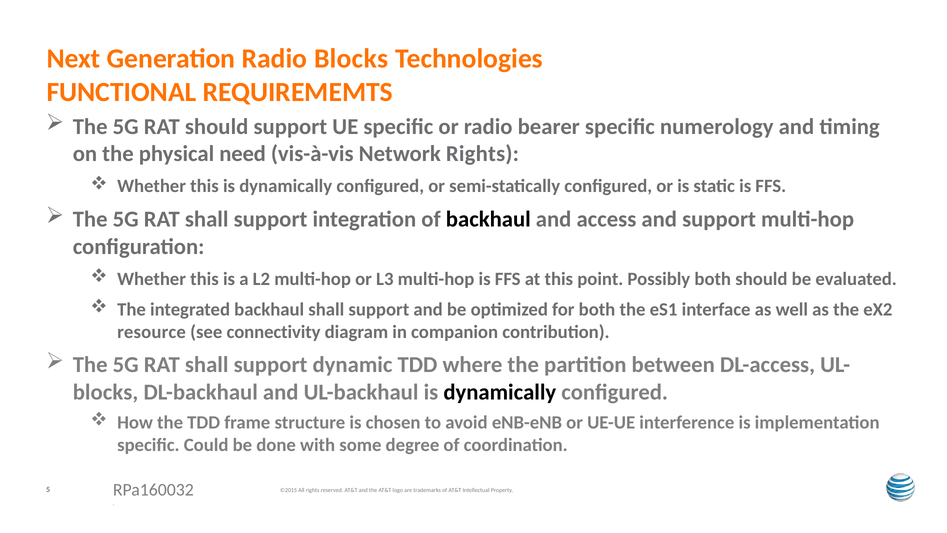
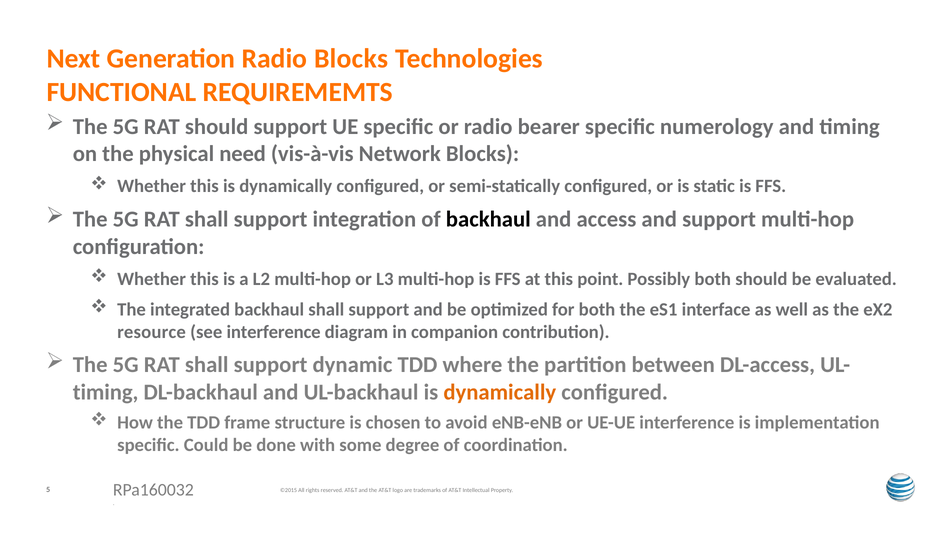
Network Rights: Rights -> Blocks (483, 154)
see connectivity: connectivity -> interference (274, 332)
blocks: blocks -> timing (106, 392)
dynamically colour: black -> orange (500, 392)
